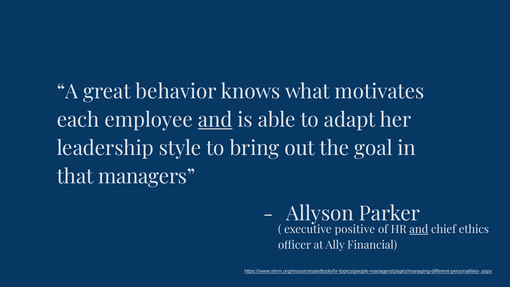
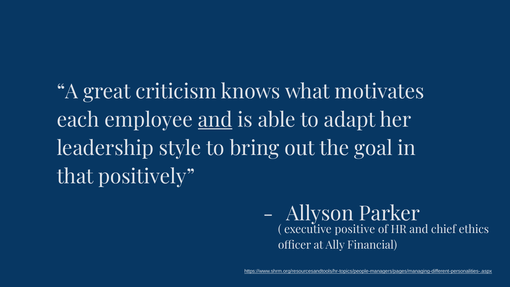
behavior: behavior -> criticism (176, 92)
managers: managers -> positively (147, 177)
and underline: present -> none (419, 229)
